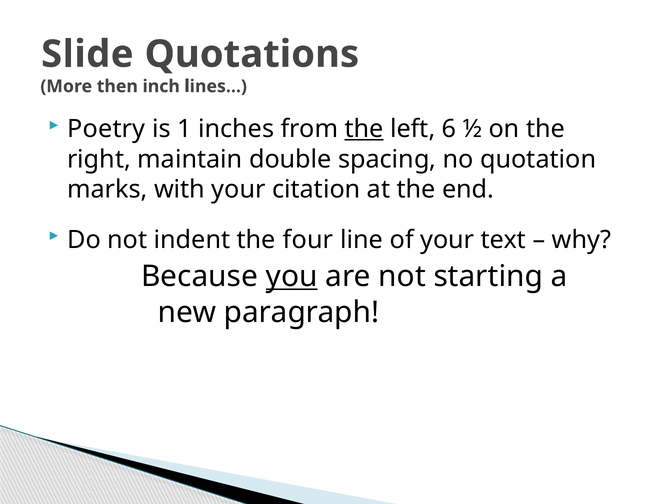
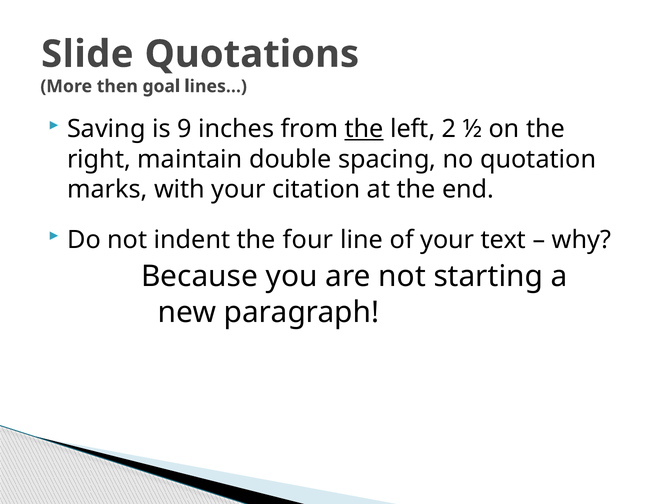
inch: inch -> goal (161, 86)
Poetry: Poetry -> Saving (106, 129)
1: 1 -> 9 (184, 129)
6: 6 -> 2 (449, 129)
you underline: present -> none (292, 276)
